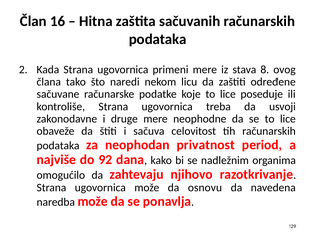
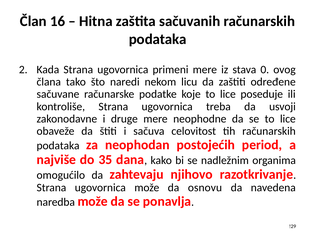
8: 8 -> 0 (265, 69)
privatnost: privatnost -> postojećih (206, 144)
92: 92 -> 35 (105, 159)
